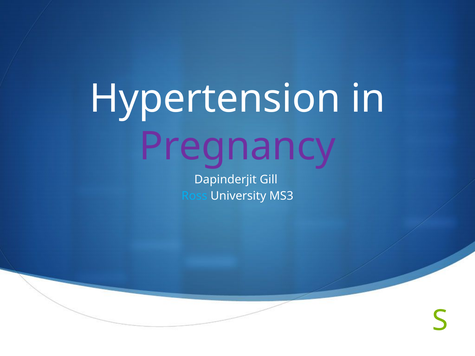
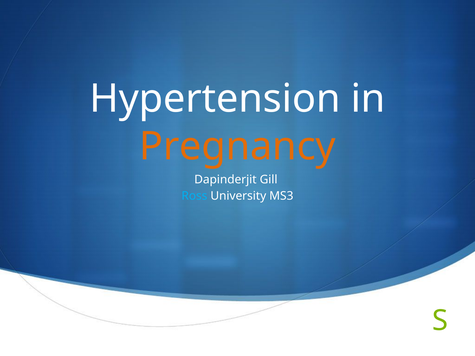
Pregnancy colour: purple -> orange (237, 146)
